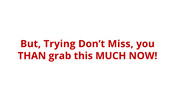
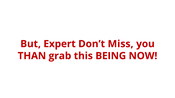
Trying: Trying -> Expert (60, 44)
MUCH: MUCH -> BEING (111, 56)
